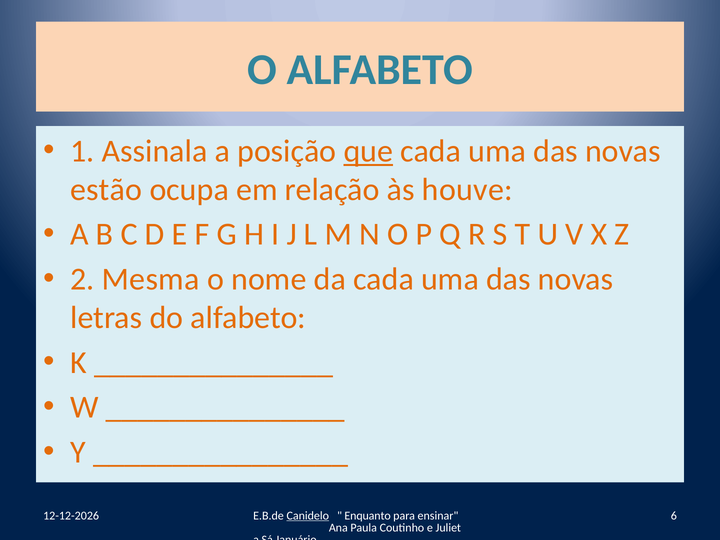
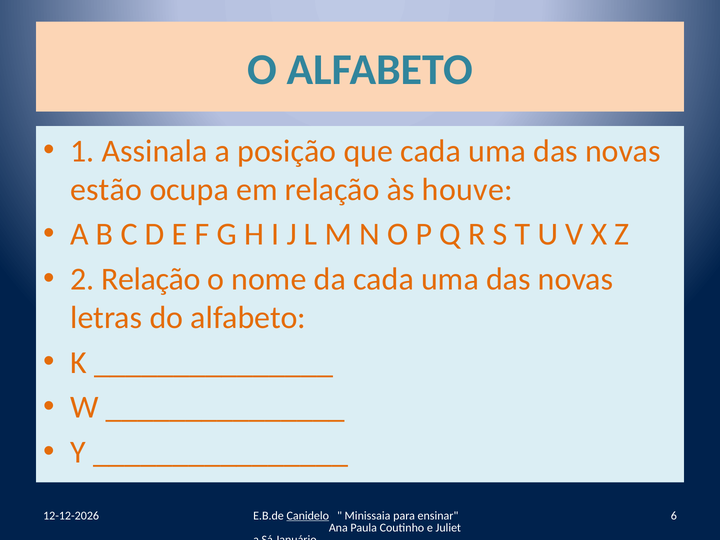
que underline: present -> none (368, 151)
2 Mesma: Mesma -> Relação (151, 279)
Enquanto: Enquanto -> Minissaia (368, 516)
